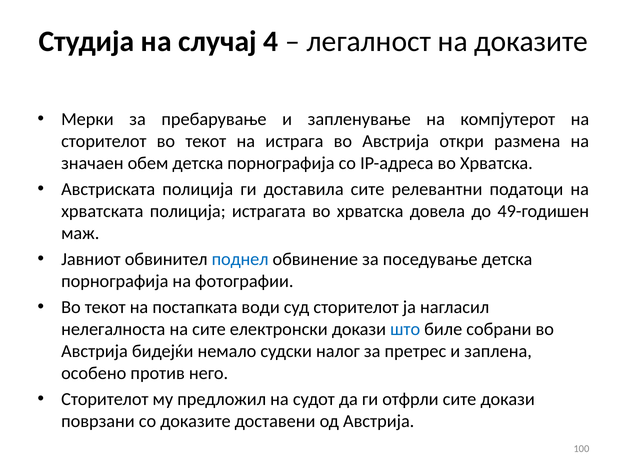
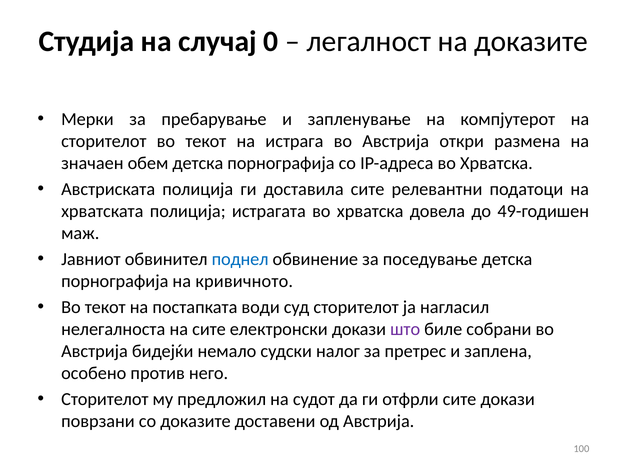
4: 4 -> 0 (271, 42)
фотографии: фотографии -> кривичното (244, 281)
што colour: blue -> purple (405, 329)
